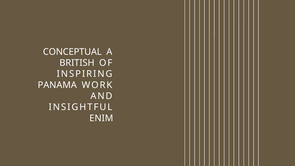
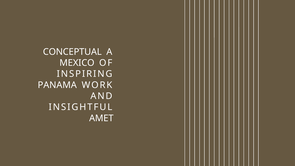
BRITISH: BRITISH -> MEXICO (77, 63)
ENIM: ENIM -> AMET (101, 118)
